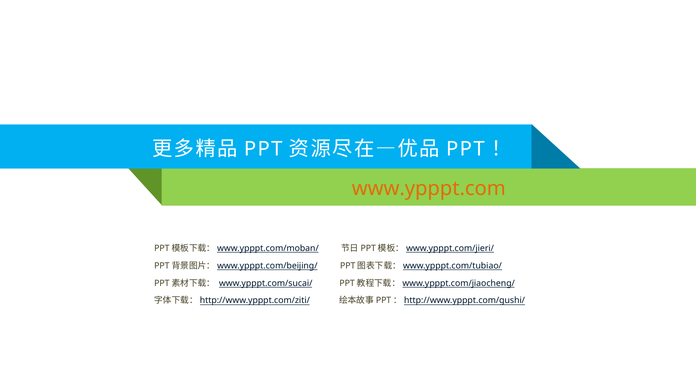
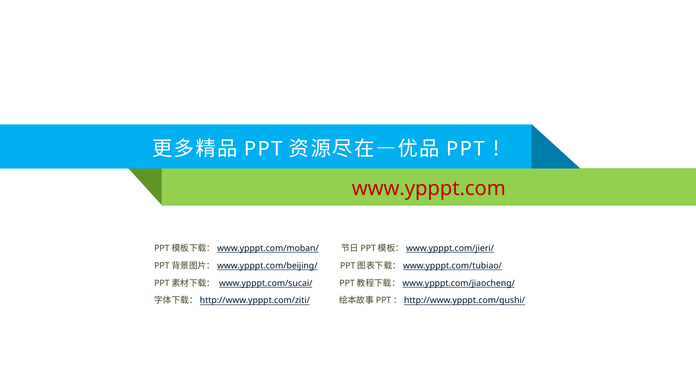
www.ypppt.com colour: orange -> red (429, 189)
